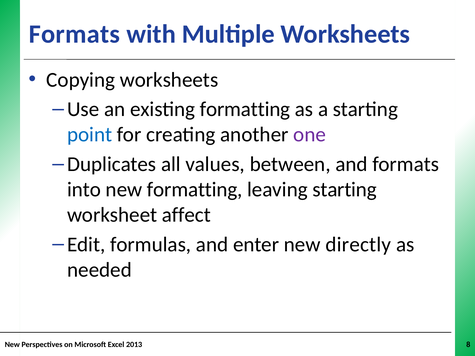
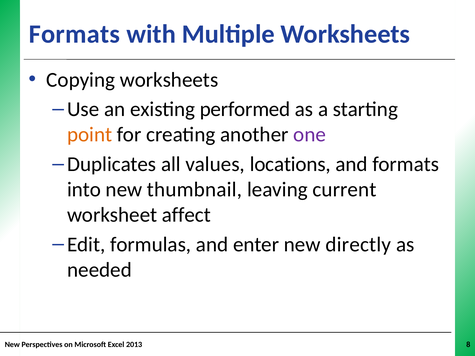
existing formatting: formatting -> performed (245, 109)
point colour: blue -> orange (90, 135)
between: between -> locations (290, 164)
new formatting: formatting -> thumbnail (195, 190)
leaving starting: starting -> current (344, 190)
